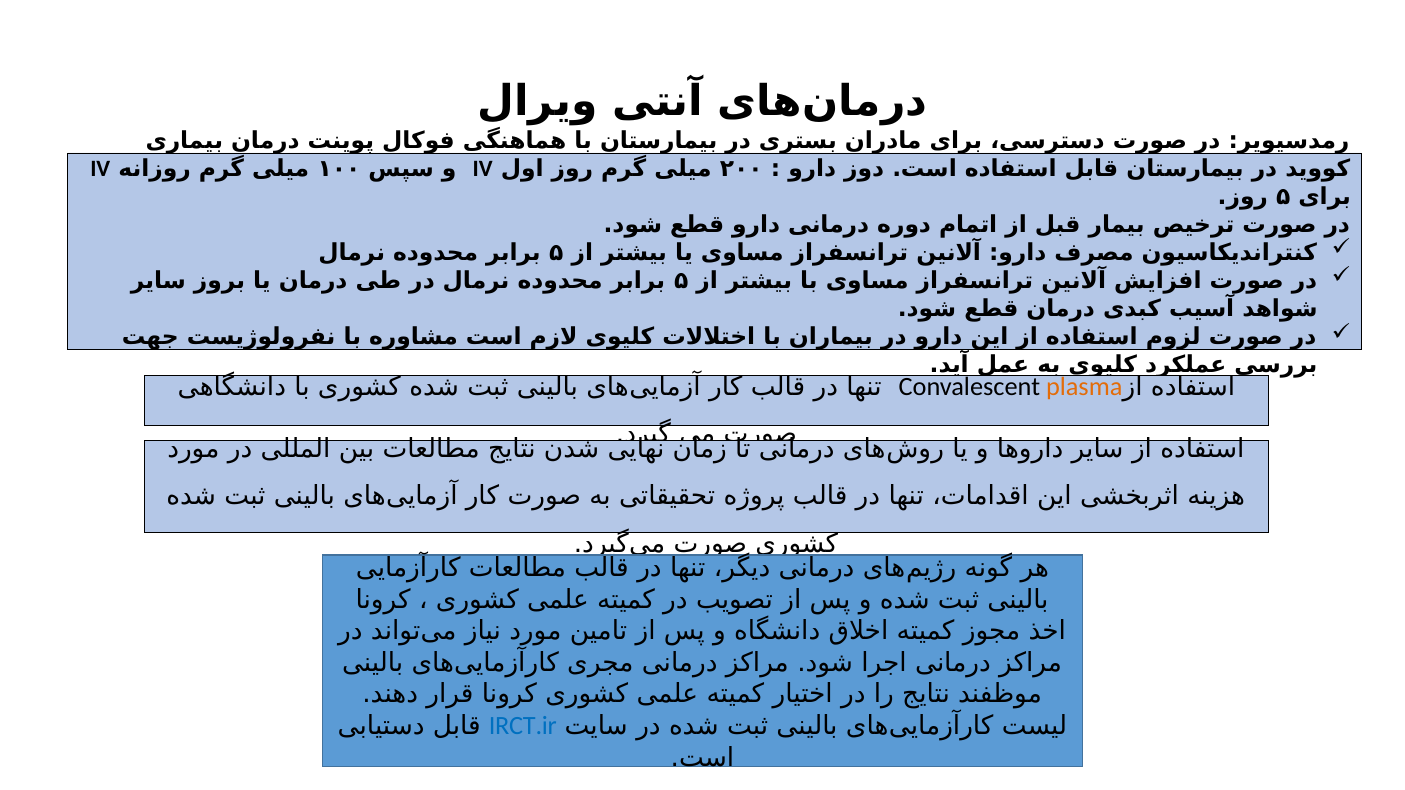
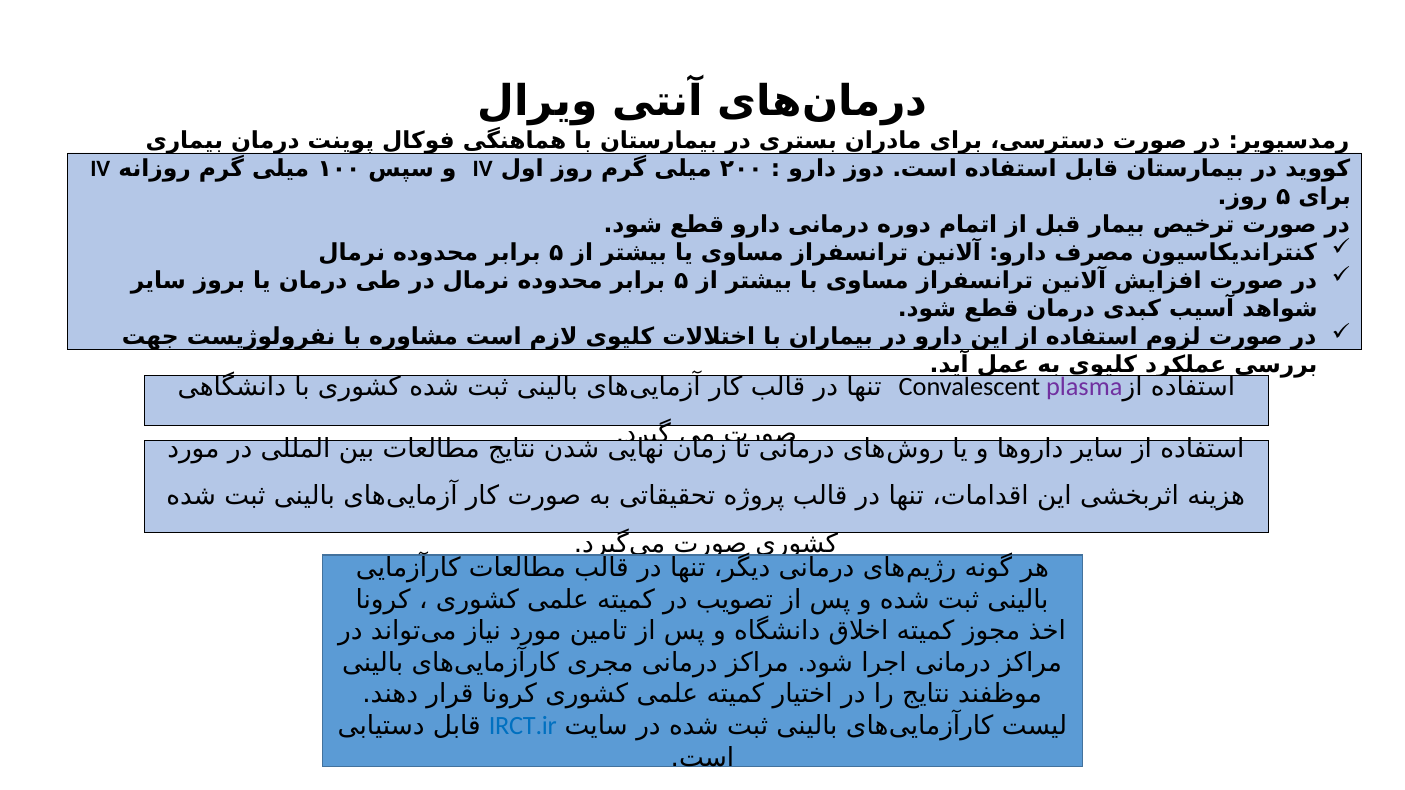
plasma colour: orange -> purple (1084, 387)
